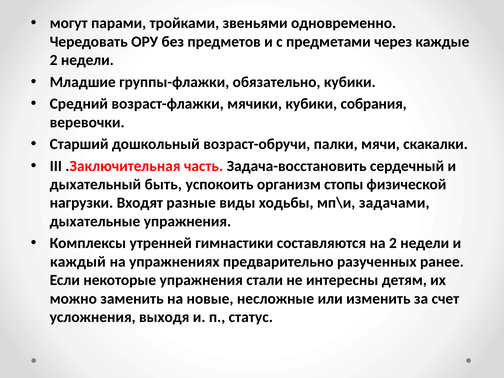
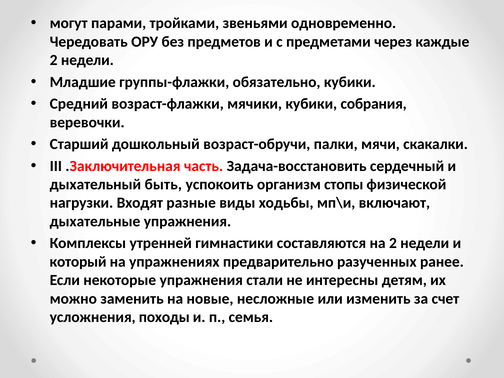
задачами: задачами -> включают (394, 203)
каждый: каждый -> который (78, 262)
выходя: выходя -> походы (164, 317)
статус: статус -> семья (251, 317)
